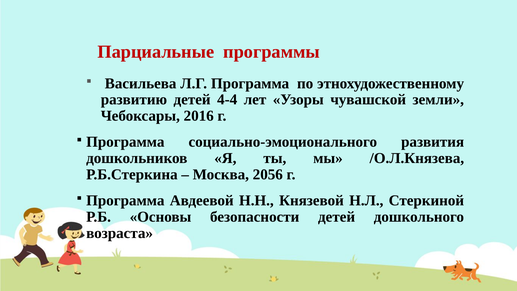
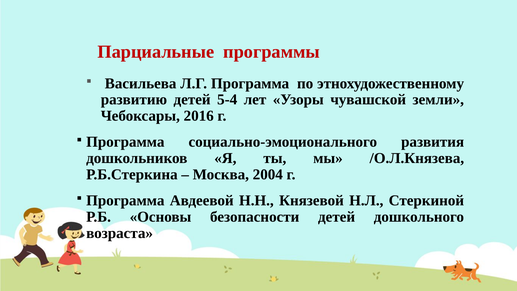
4-4: 4-4 -> 5-4 (227, 100)
2056: 2056 -> 2004 (268, 174)
